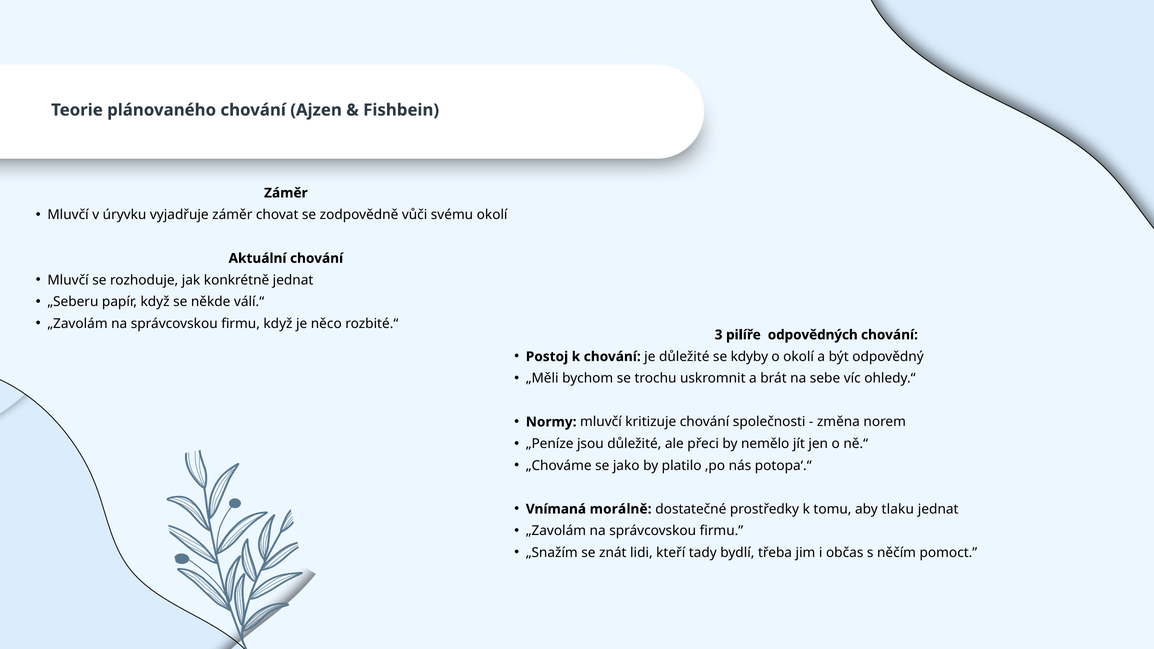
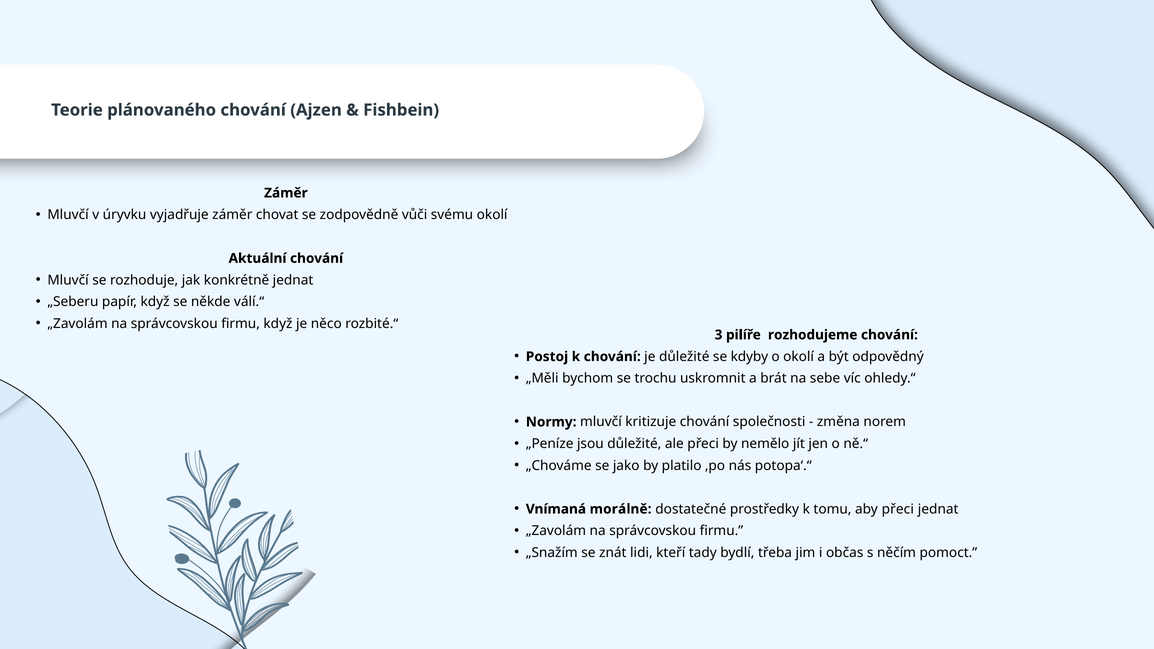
odpovědných: odpovědných -> rozhodujeme (813, 335)
aby tlaku: tlaku -> přeci (898, 509)
